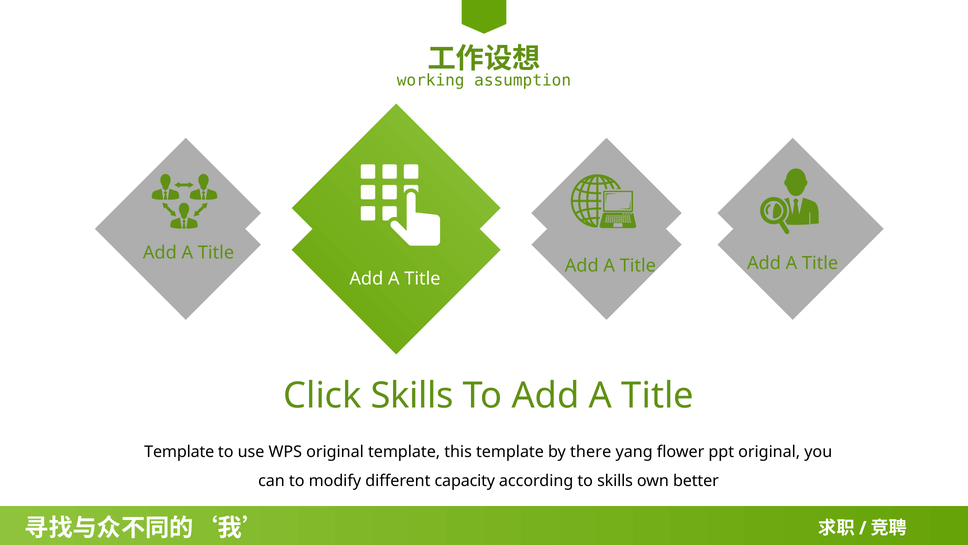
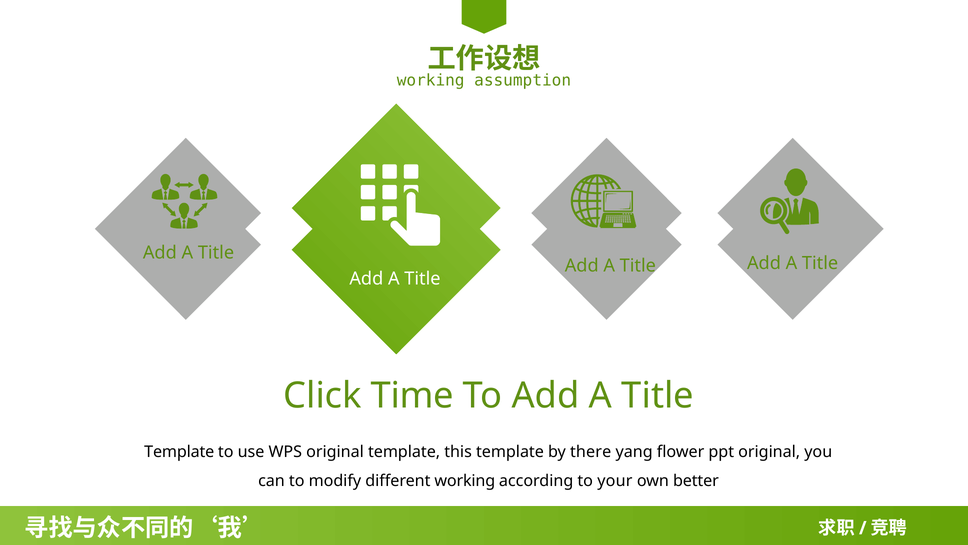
Click Skills: Skills -> Time (412, 395)
different capacity: capacity -> working (465, 481)
to skills: skills -> your (615, 481)
